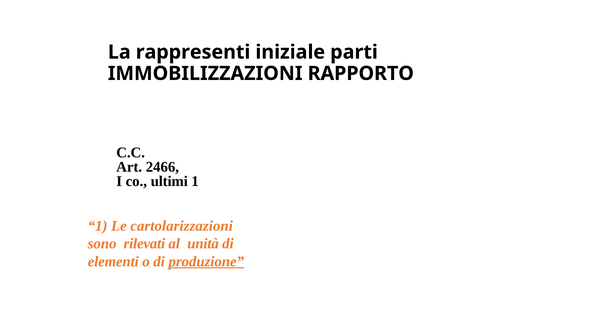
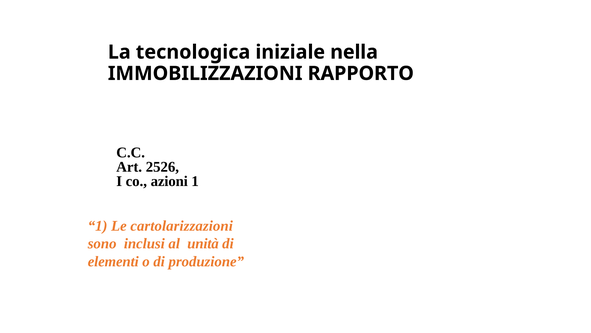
rappresenti: rappresenti -> tecnologica (193, 52)
parti: parti -> nella (354, 52)
2466: 2466 -> 2526 (162, 167)
ultimi: ultimi -> azioni (169, 181)
rilevati: rilevati -> inclusi (144, 243)
produzione underline: present -> none (206, 261)
